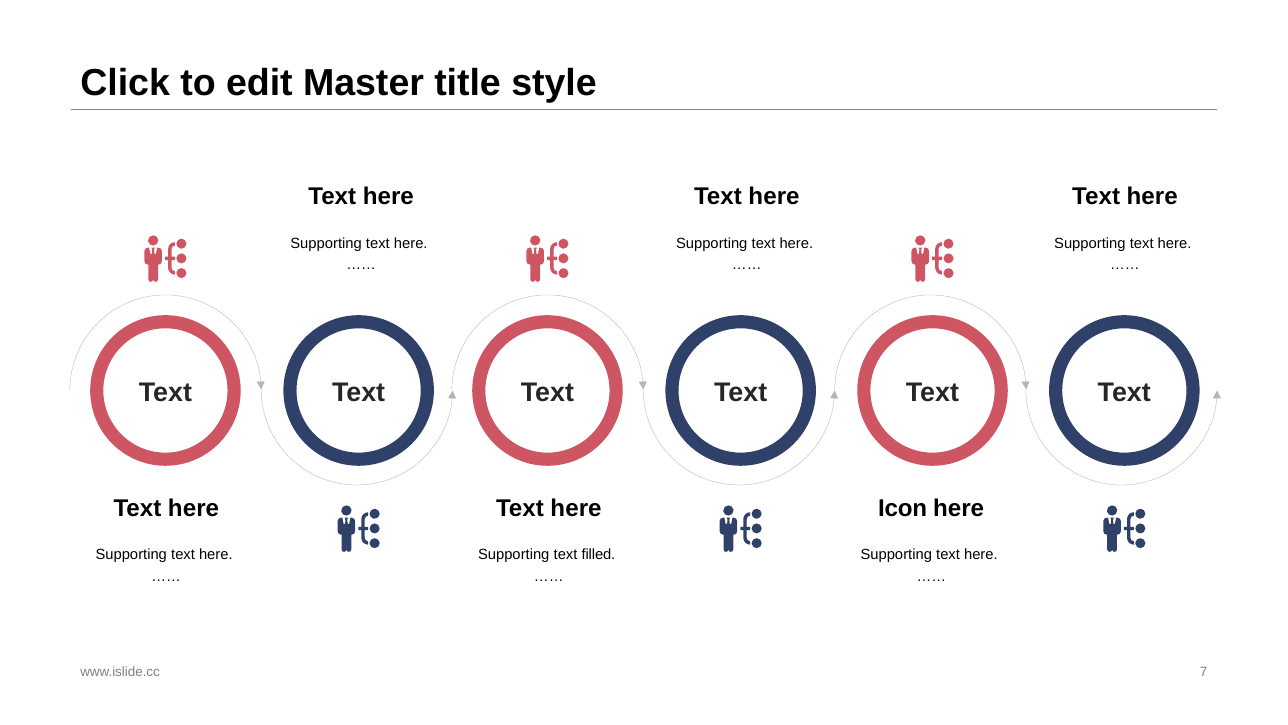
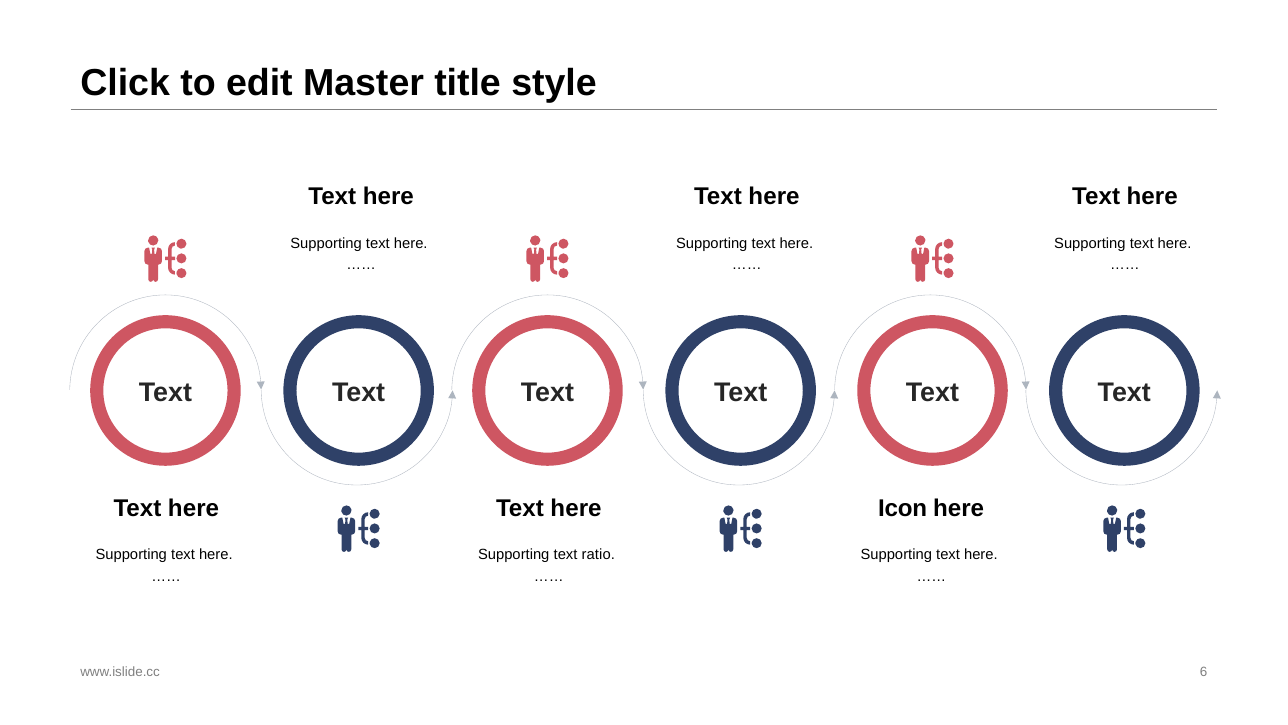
filled: filled -> ratio (598, 555)
7: 7 -> 6 (1204, 671)
